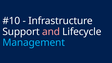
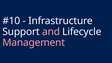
Management colour: light blue -> pink (34, 43)
